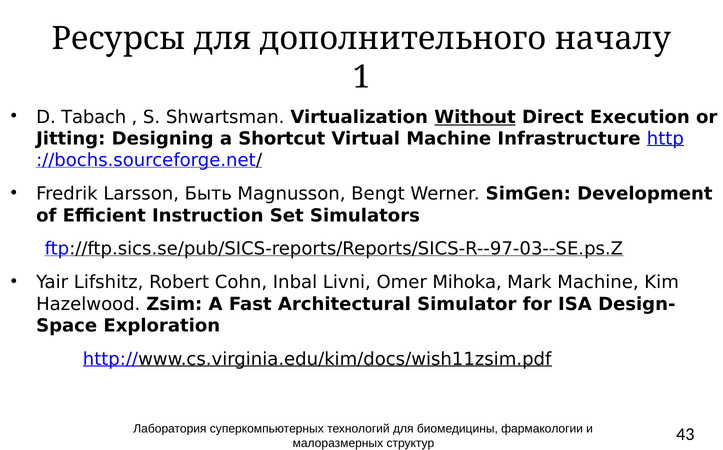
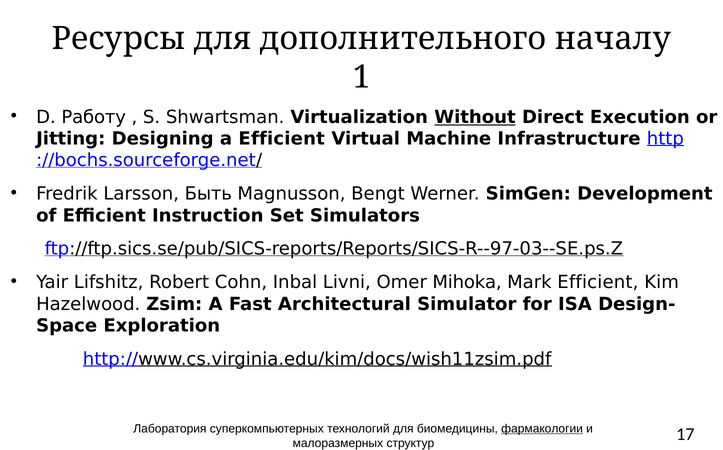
Tabach: Tabach -> Работу (94, 117)
a Shortcut: Shortcut -> Efficient (282, 139)
Mark Machine: Machine -> Efficient (598, 282)
фармакологии underline: none -> present (542, 428)
43: 43 -> 17 (685, 434)
